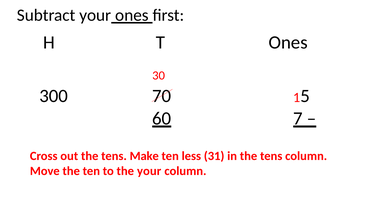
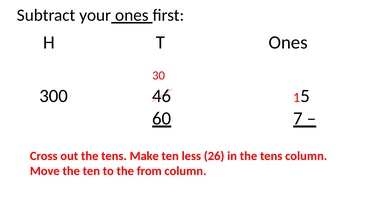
70: 70 -> 46 (162, 96)
31: 31 -> 26 (214, 156)
the your: your -> from (149, 171)
